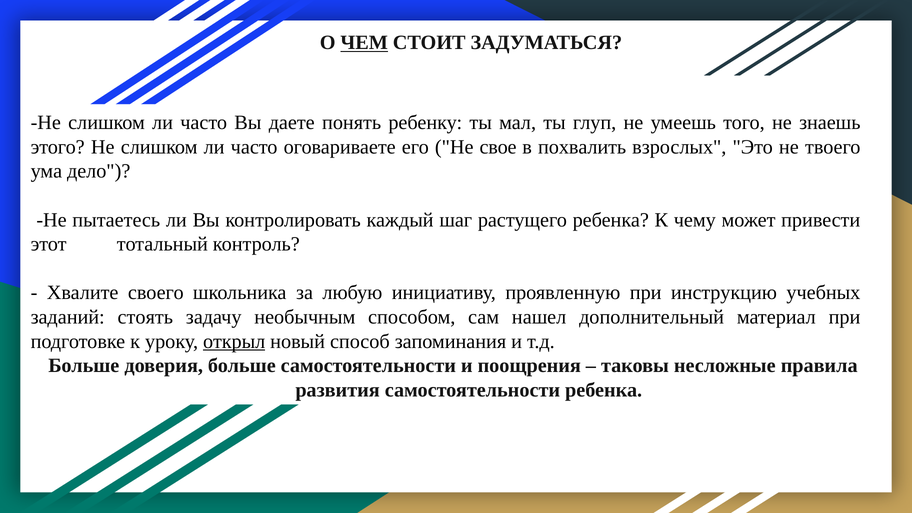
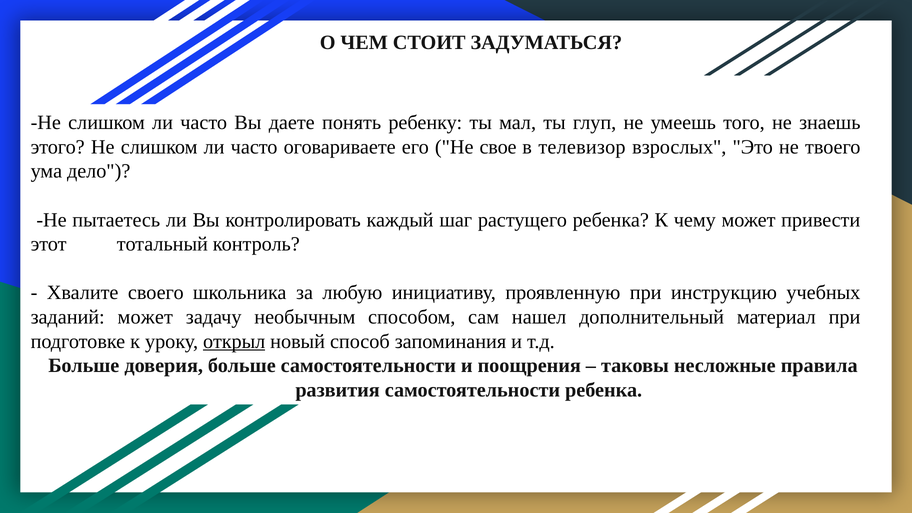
ЧЕМ underline: present -> none (364, 43)
похвалить: похвалить -> телевизор (582, 147)
заданий стоять: стоять -> может (145, 317)
